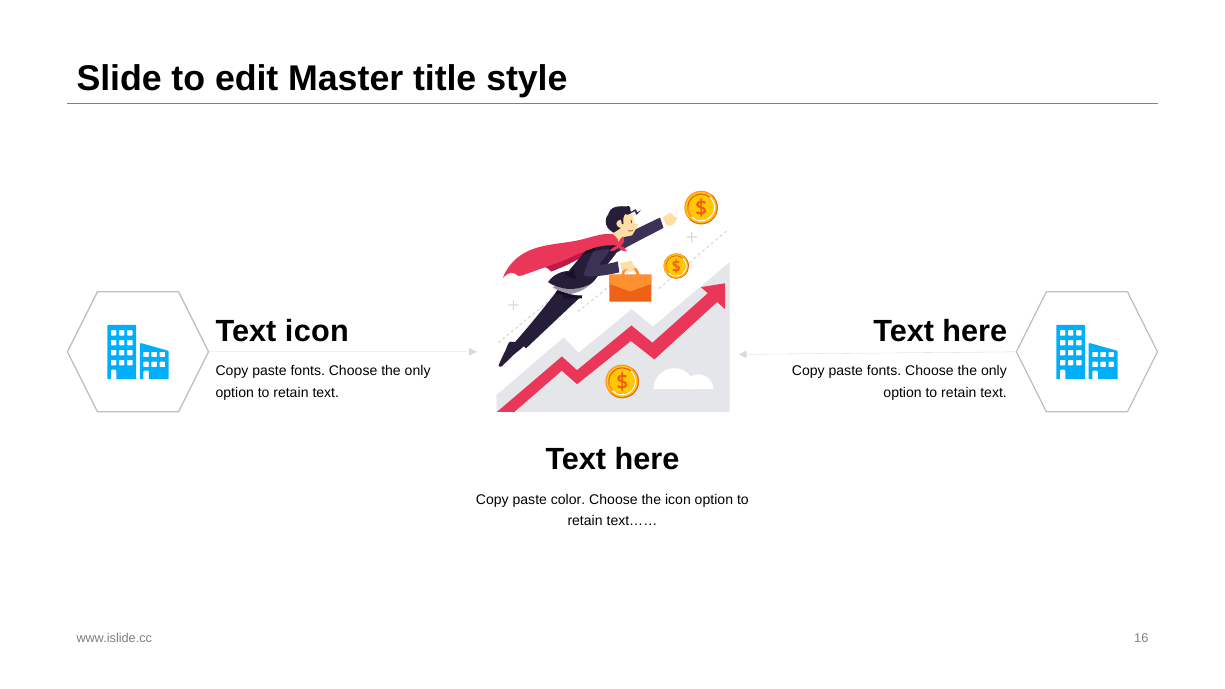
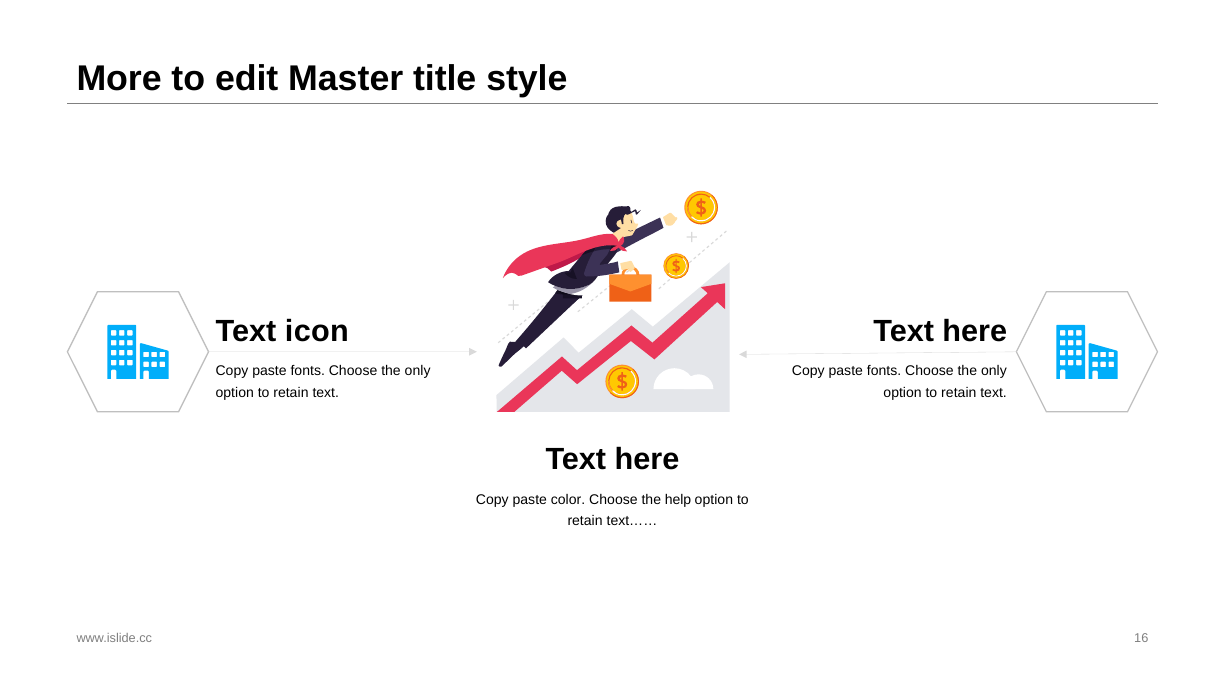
Slide: Slide -> More (119, 79)
the icon: icon -> help (678, 499)
